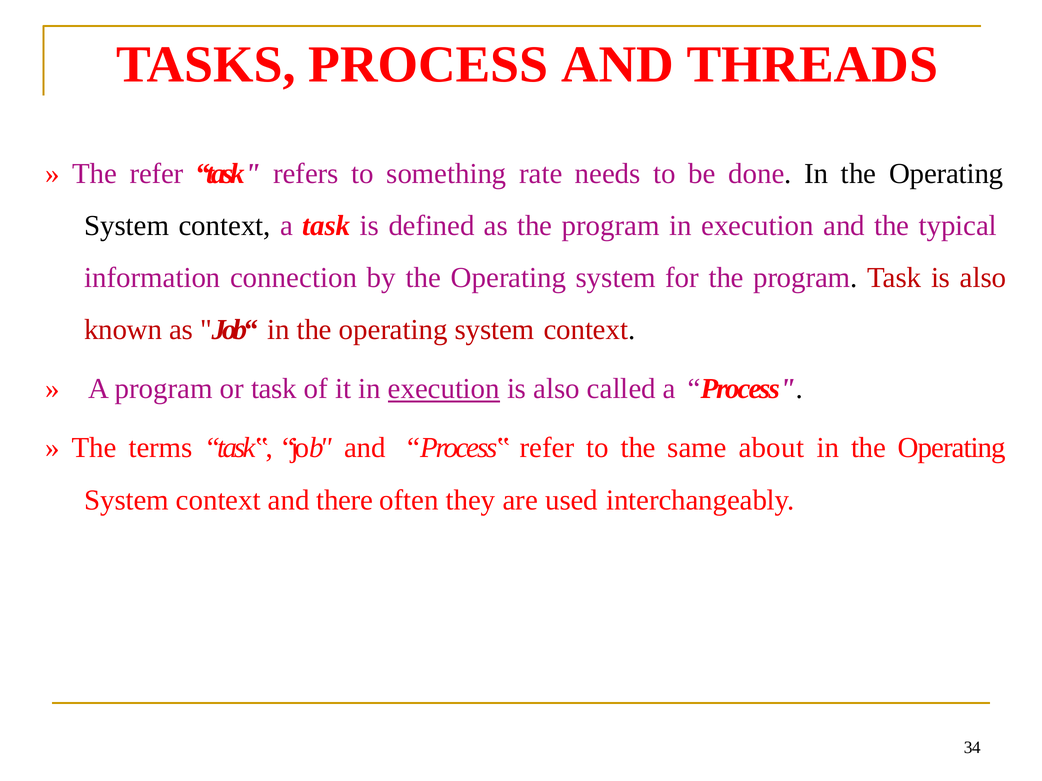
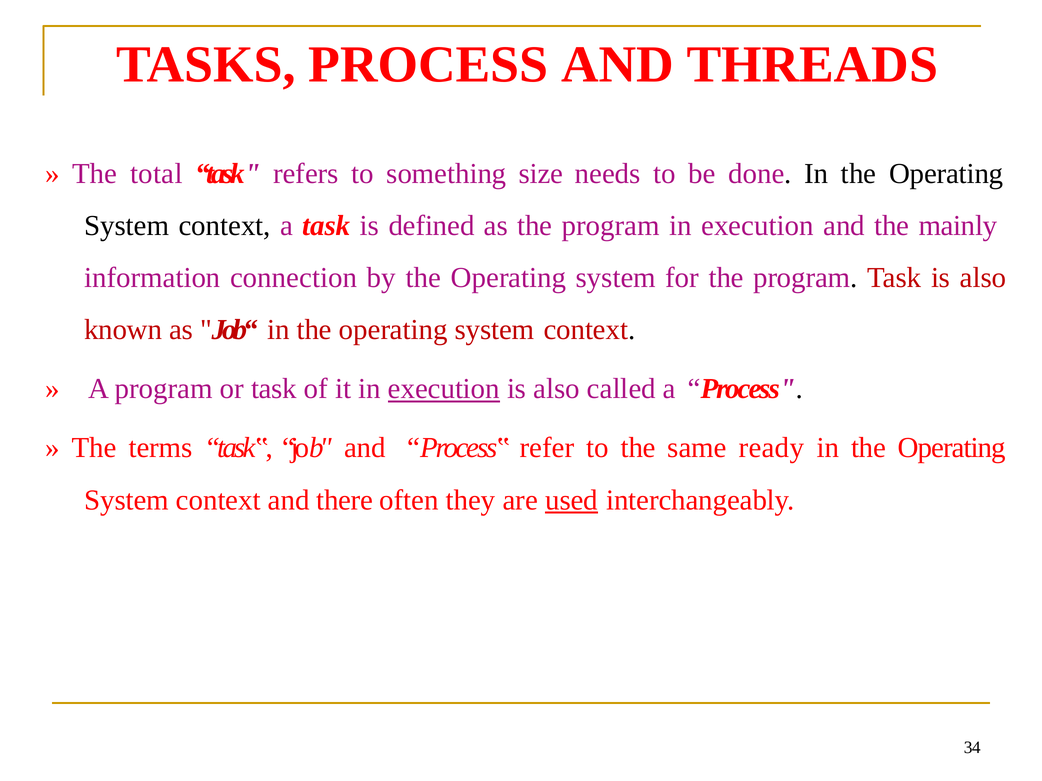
The refer: refer -> total (156, 174)
rate: rate -> size (541, 174)
typical: typical -> mainly (958, 226)
about: about -> ready (771, 448)
used underline: none -> present (572, 500)
